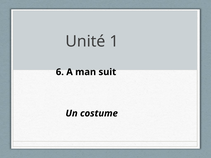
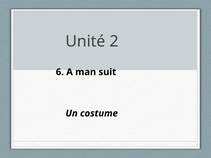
1: 1 -> 2 (114, 41)
